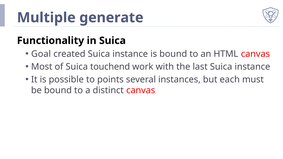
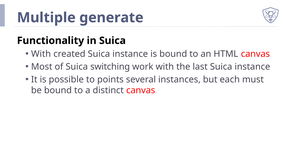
Goal: Goal -> With (41, 54)
touchend: touchend -> switching (110, 67)
